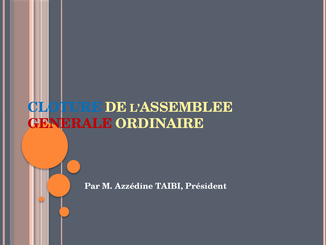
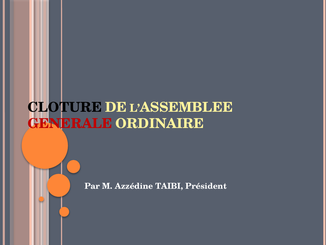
CLOTURE colour: blue -> black (65, 107)
